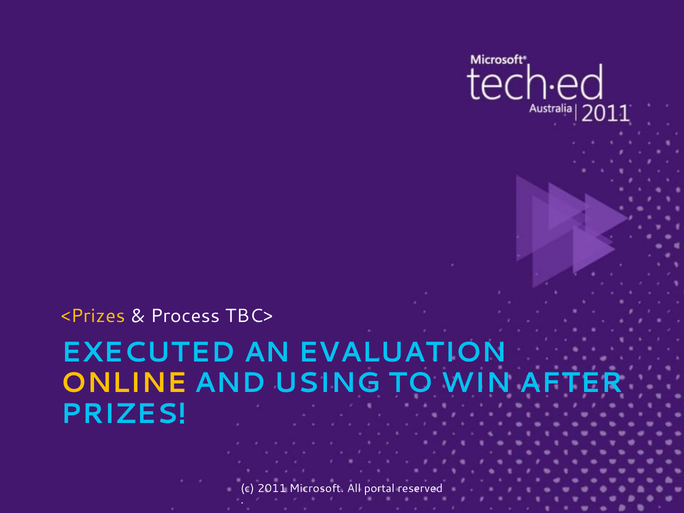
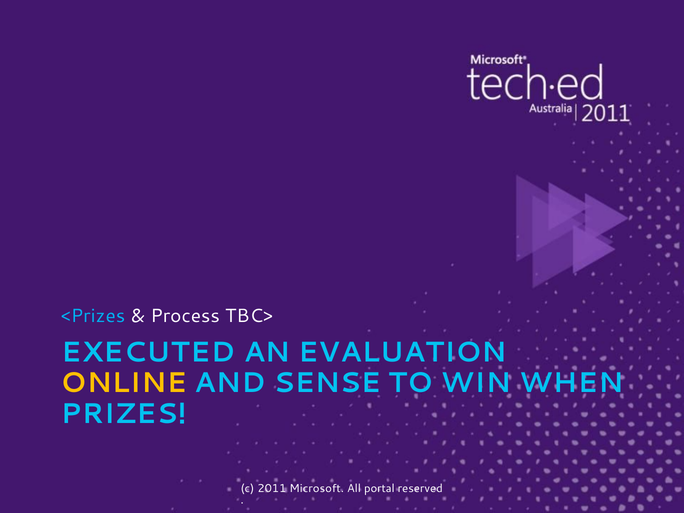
<Prizes colour: yellow -> light blue (93, 316)
USING: USING -> SENSE (327, 383)
AFTER: AFTER -> WHEN (571, 383)
